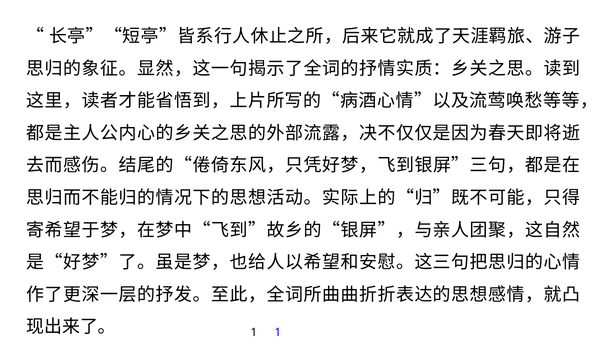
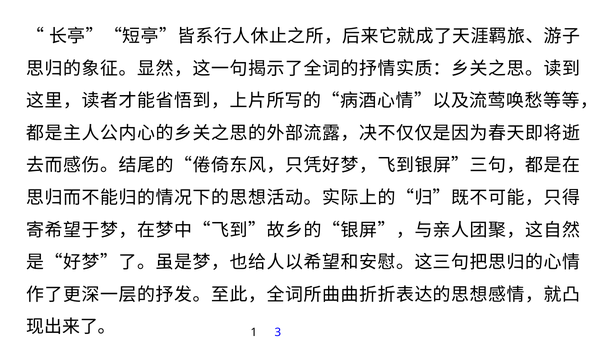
1 1: 1 -> 3 (278, 332)
